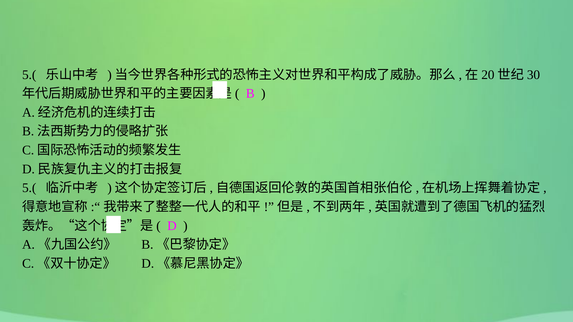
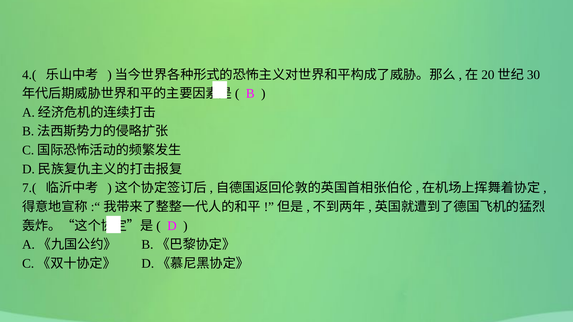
5.(: 5.( -> 4.( (29, 75)
5.(: 5.( -> 7.( (29, 188)
